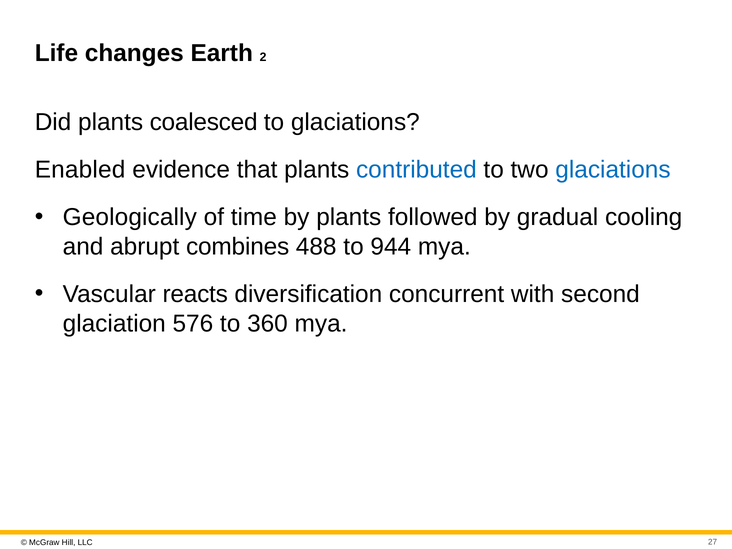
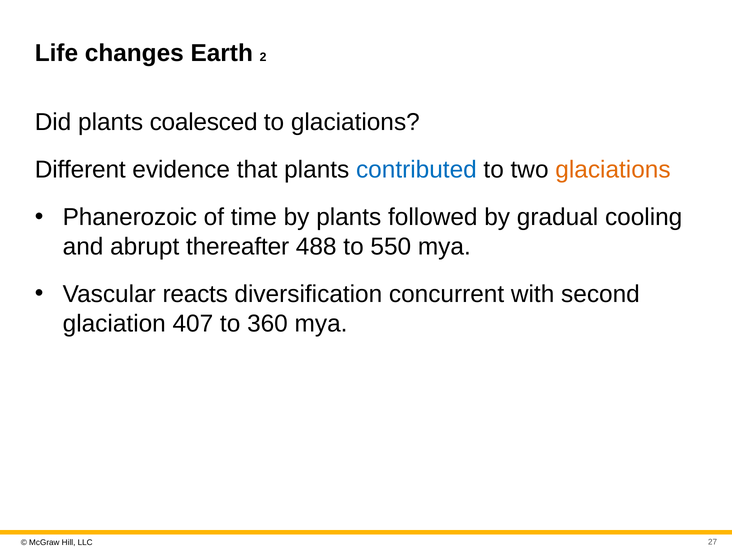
Enabled: Enabled -> Different (80, 170)
glaciations colour: blue -> orange (613, 170)
Geologically: Geologically -> Phanerozoic (130, 217)
combines: combines -> thereafter (238, 247)
944: 944 -> 550 (391, 247)
576: 576 -> 407 (193, 324)
